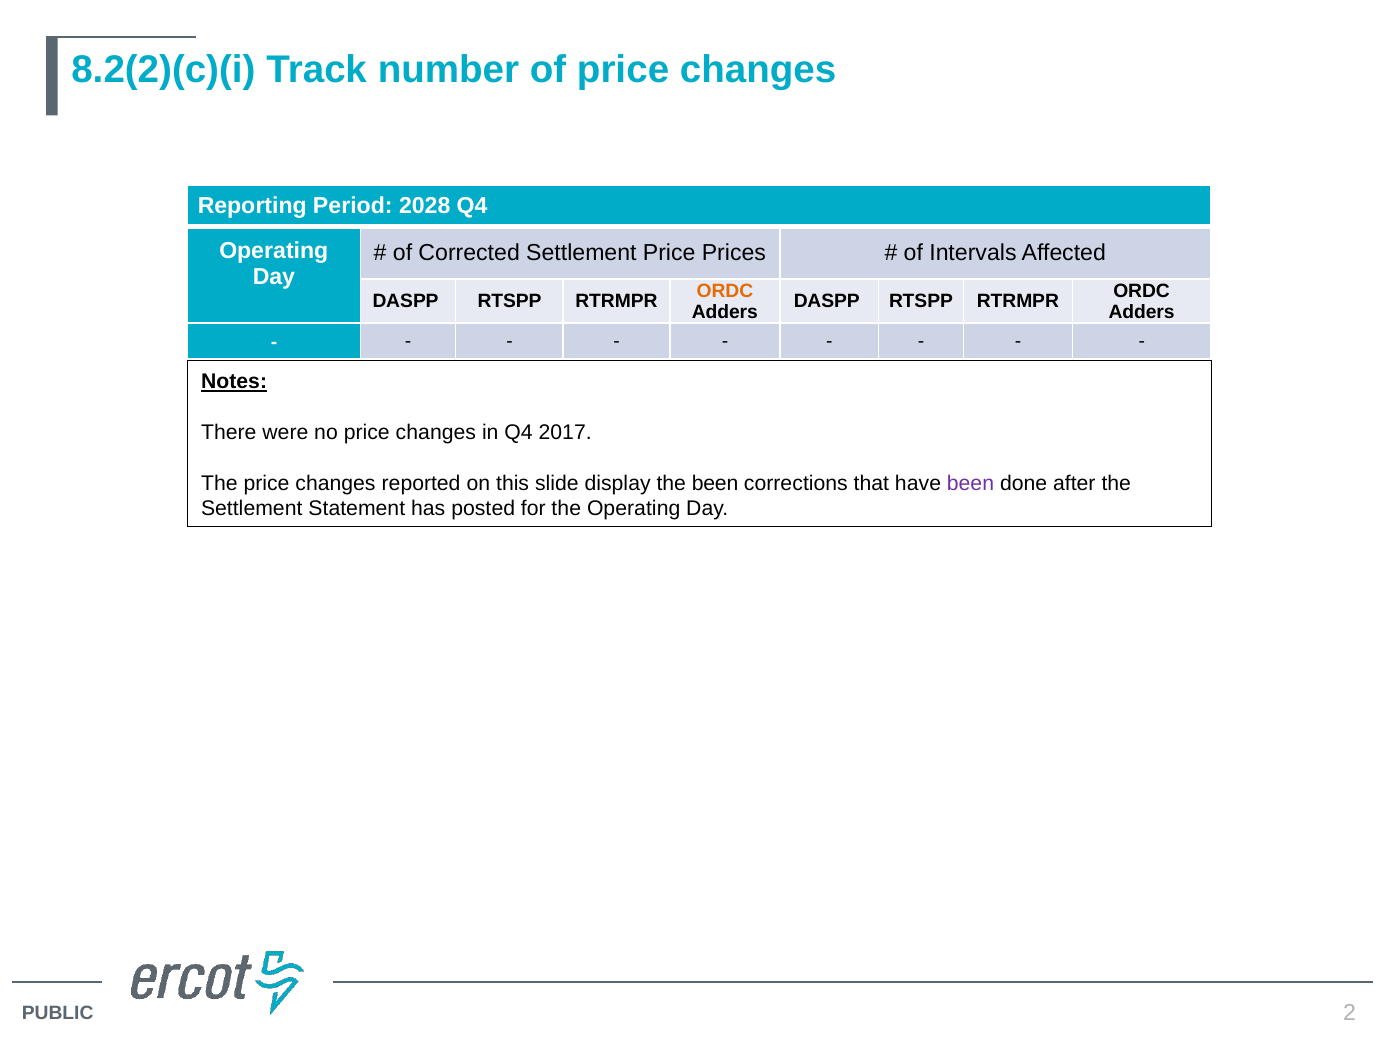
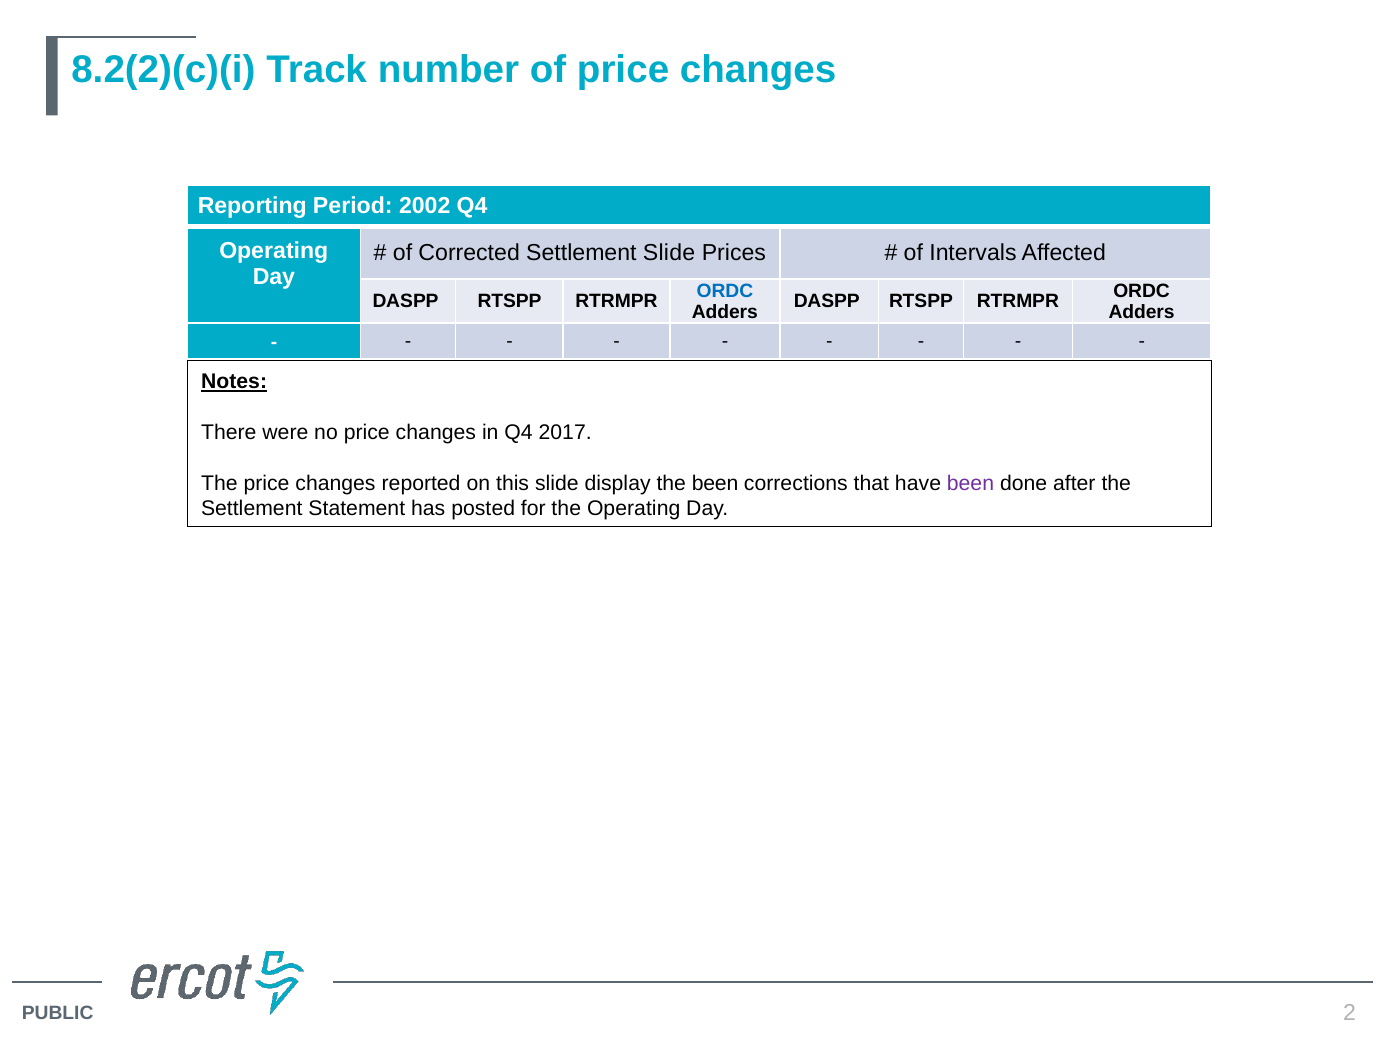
2028: 2028 -> 2002 (425, 206)
Settlement Price: Price -> Slide (669, 253)
ORDC colour: orange -> blue (725, 291)
